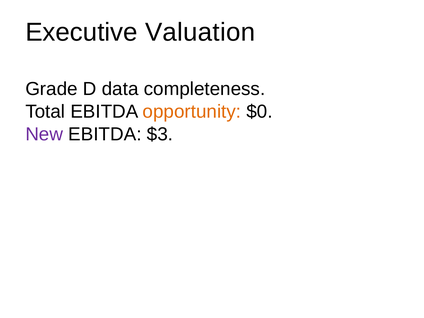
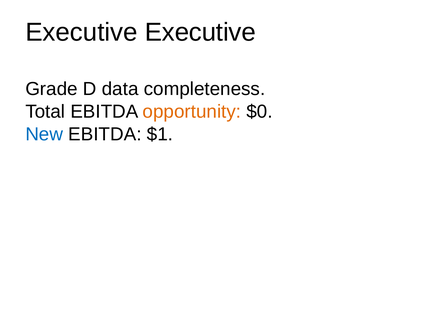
Executive Valuation: Valuation -> Executive (200, 32)
New colour: purple -> blue (44, 134)
$3: $3 -> $1 (160, 134)
